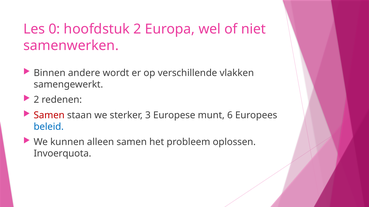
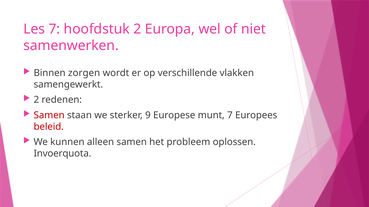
Les 0: 0 -> 7 (54, 29)
andere: andere -> zorgen (84, 73)
3: 3 -> 9 (148, 115)
munt 6: 6 -> 7 (230, 115)
beleid colour: blue -> red (49, 127)
